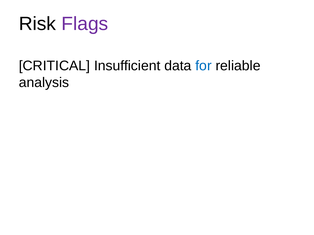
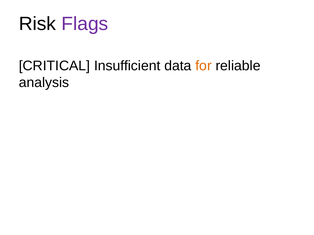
for colour: blue -> orange (204, 66)
